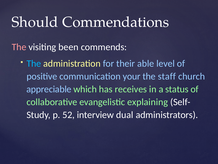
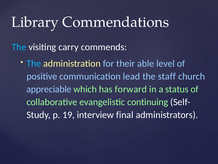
Should: Should -> Library (35, 22)
The colour: pink -> light blue (19, 47)
been: been -> carry (68, 47)
your: your -> lead (132, 76)
receives: receives -> forward (131, 89)
explaining: explaining -> continuing (148, 102)
52: 52 -> 19 (69, 114)
dual: dual -> final (125, 114)
